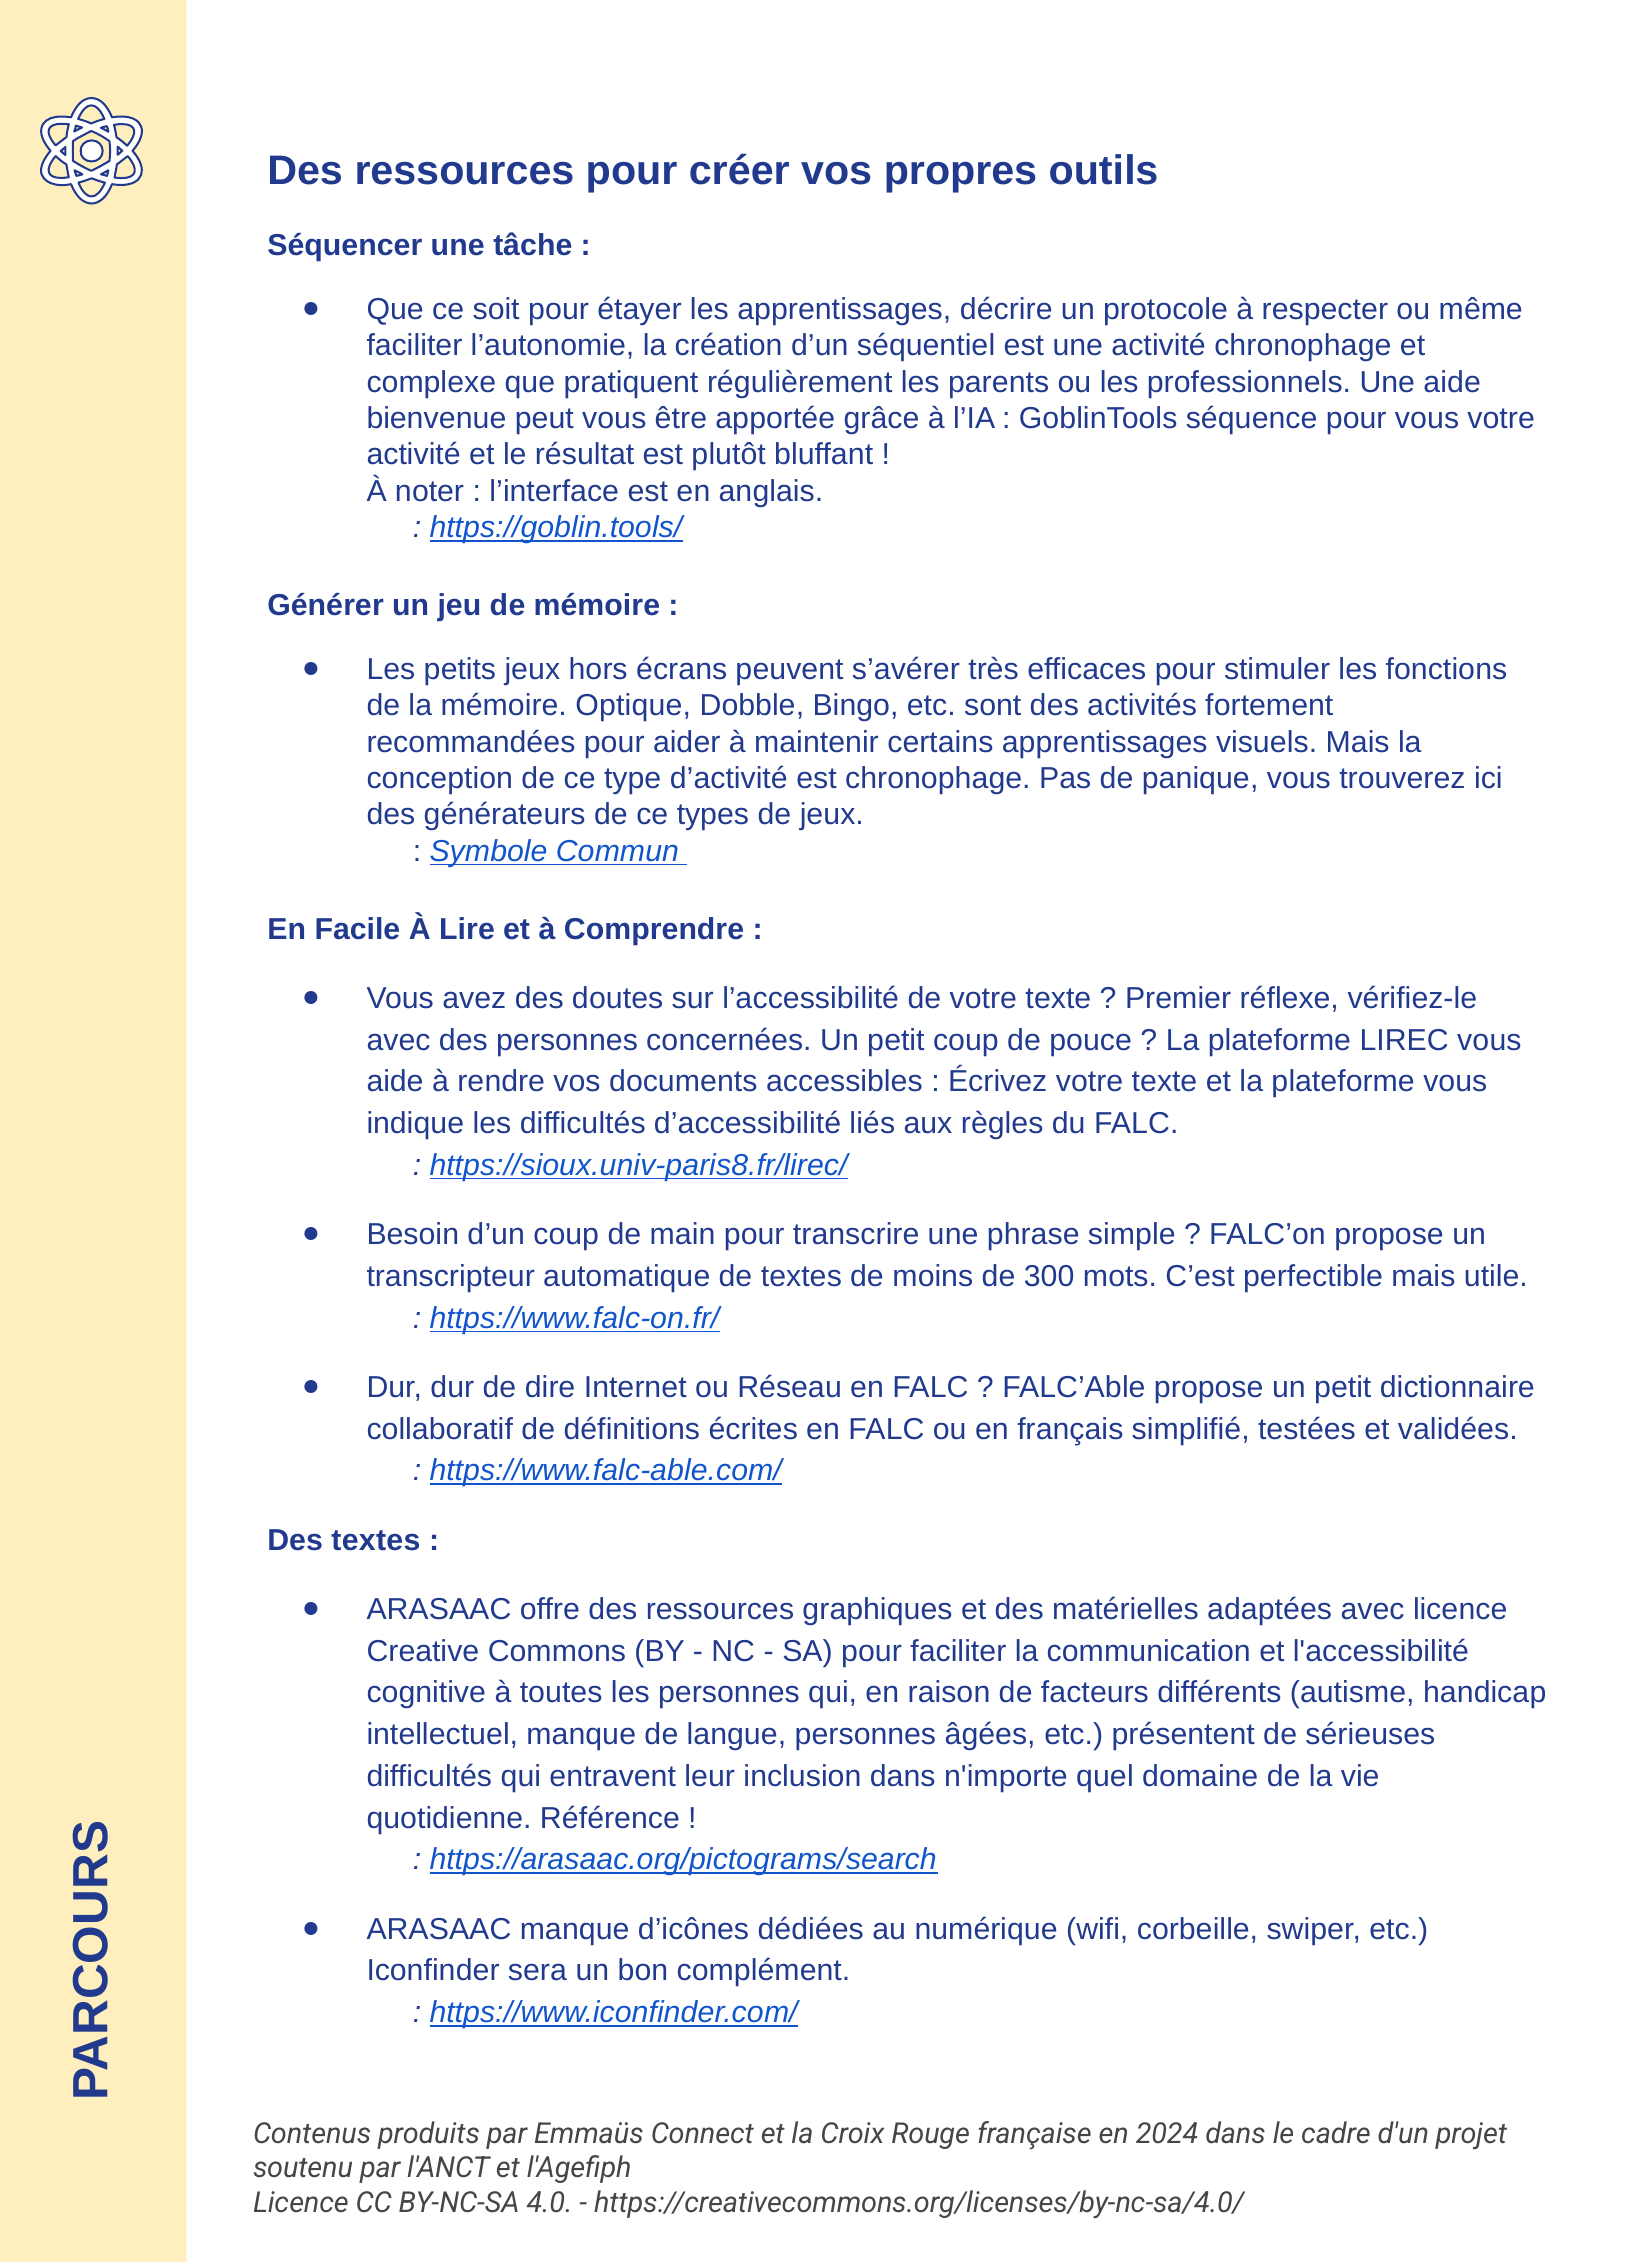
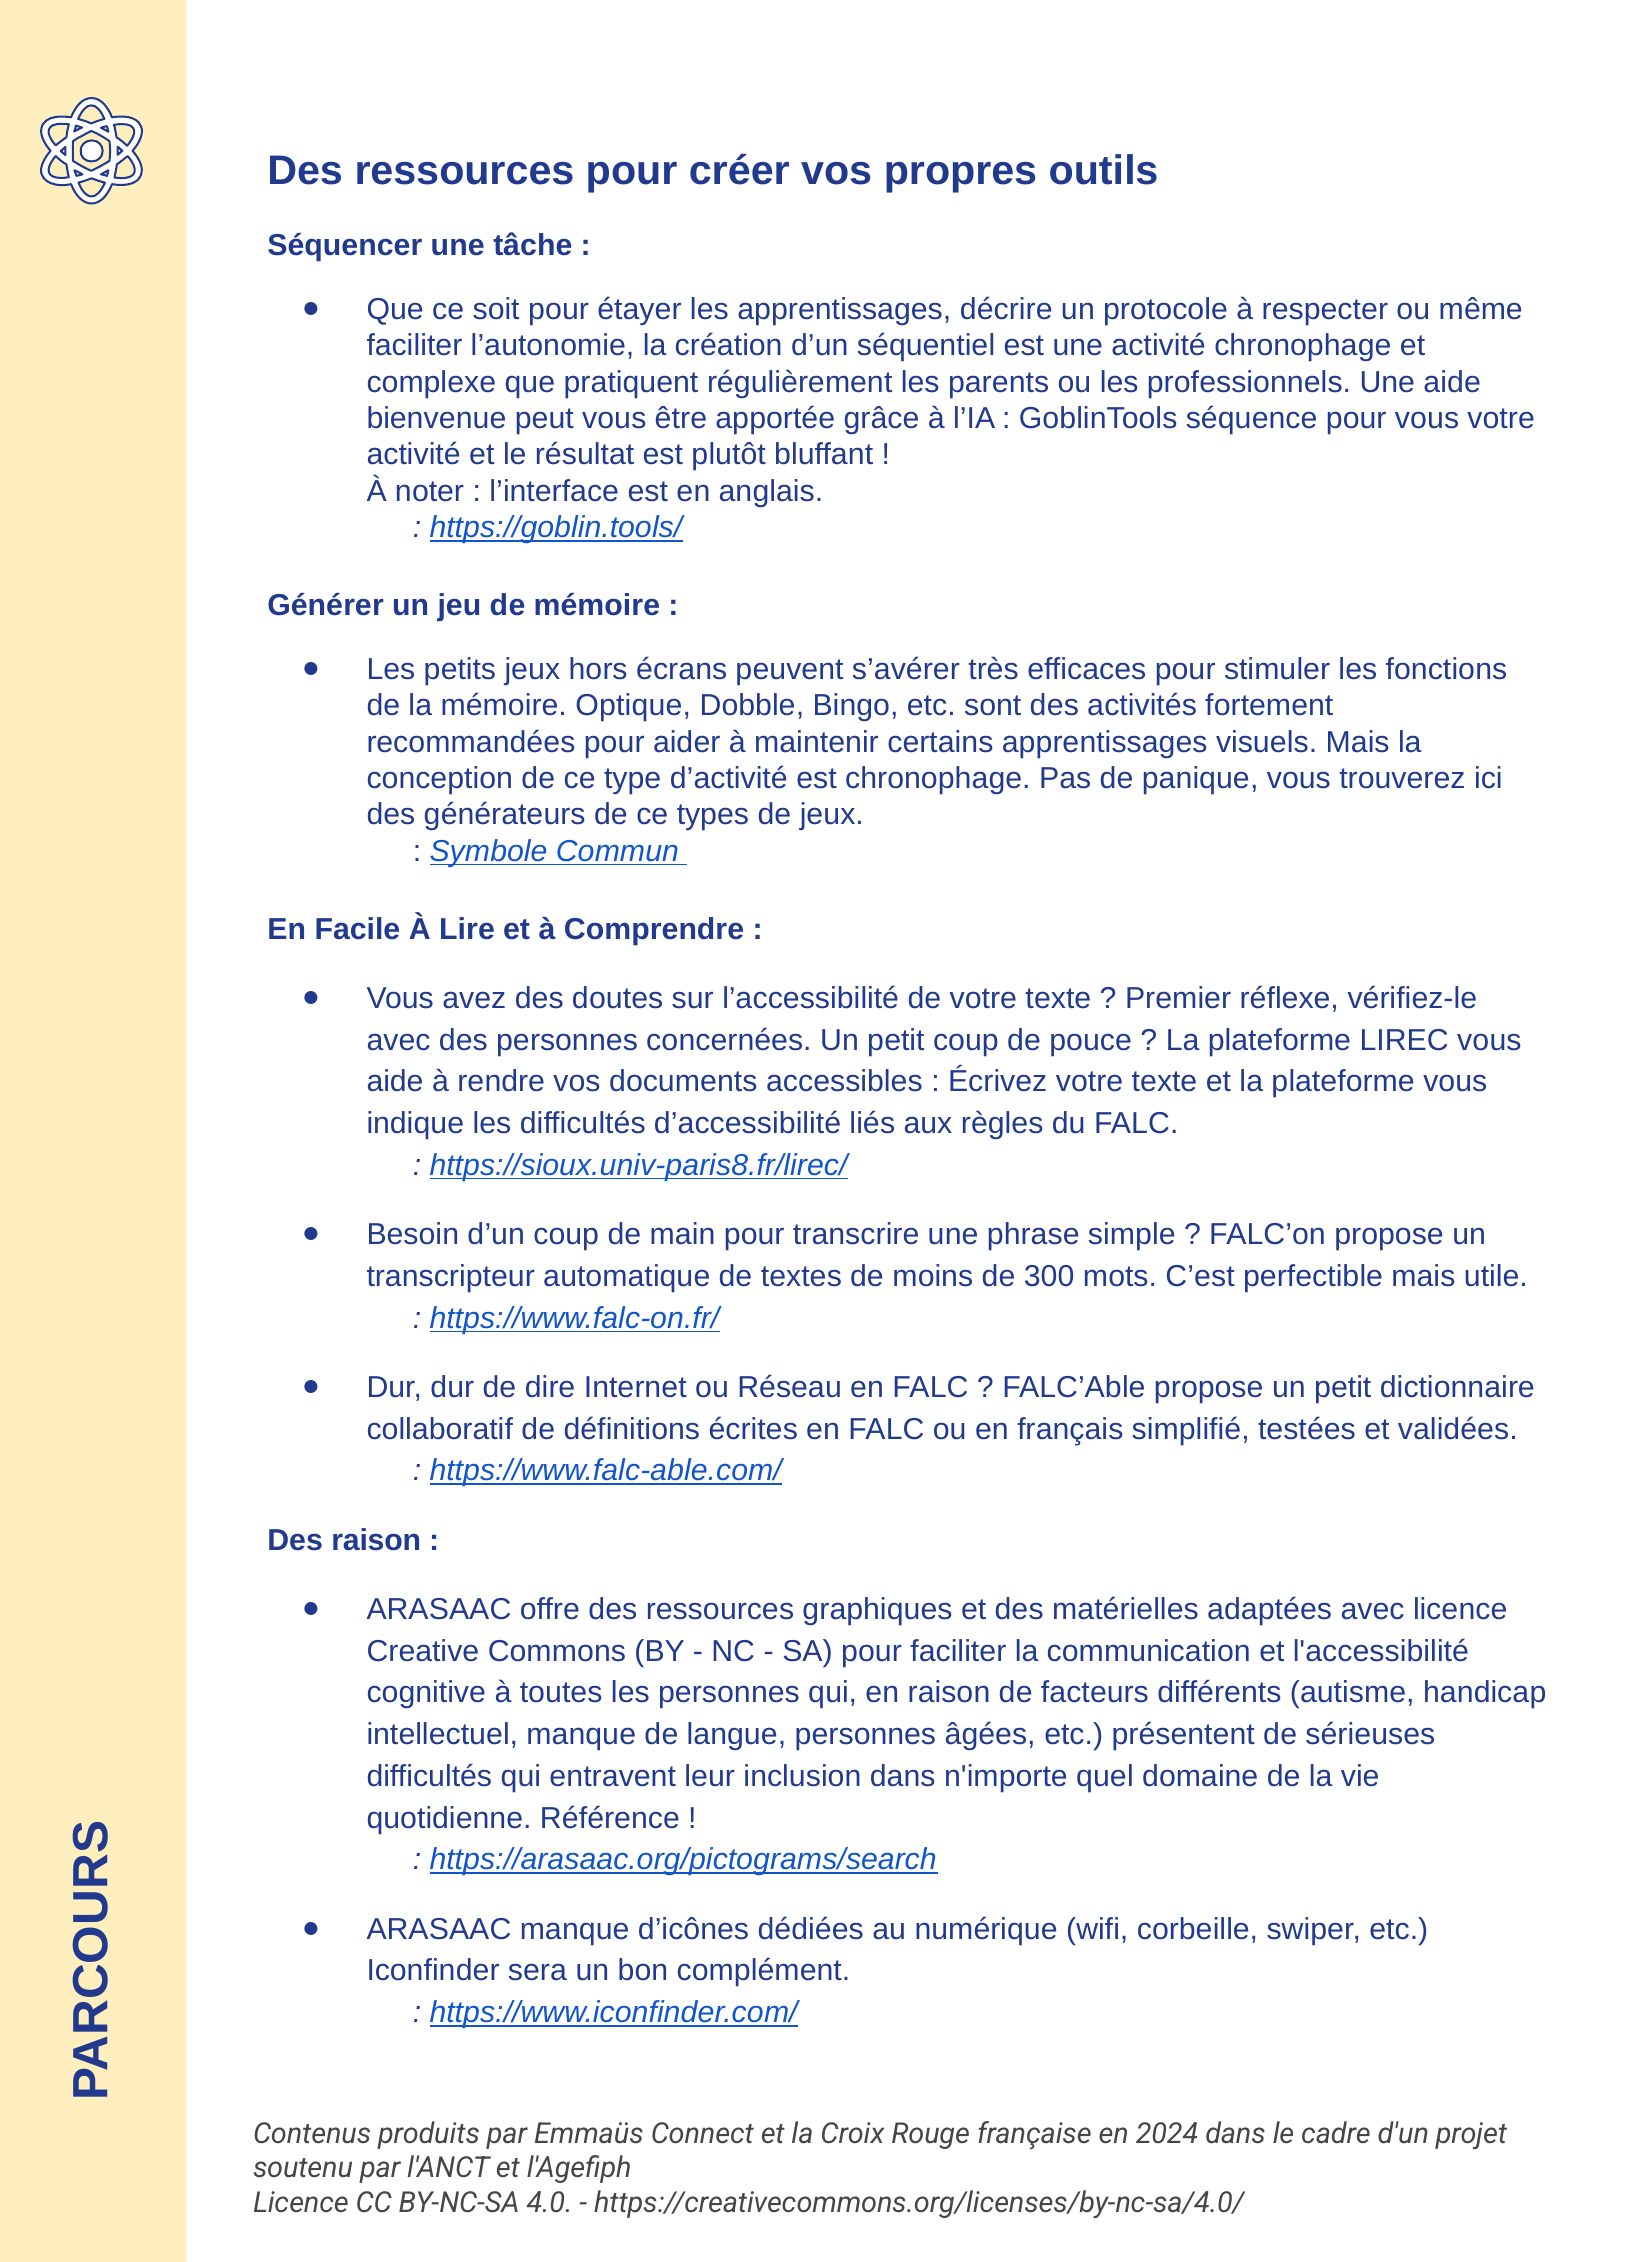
Des textes: textes -> raison (376, 1540)
